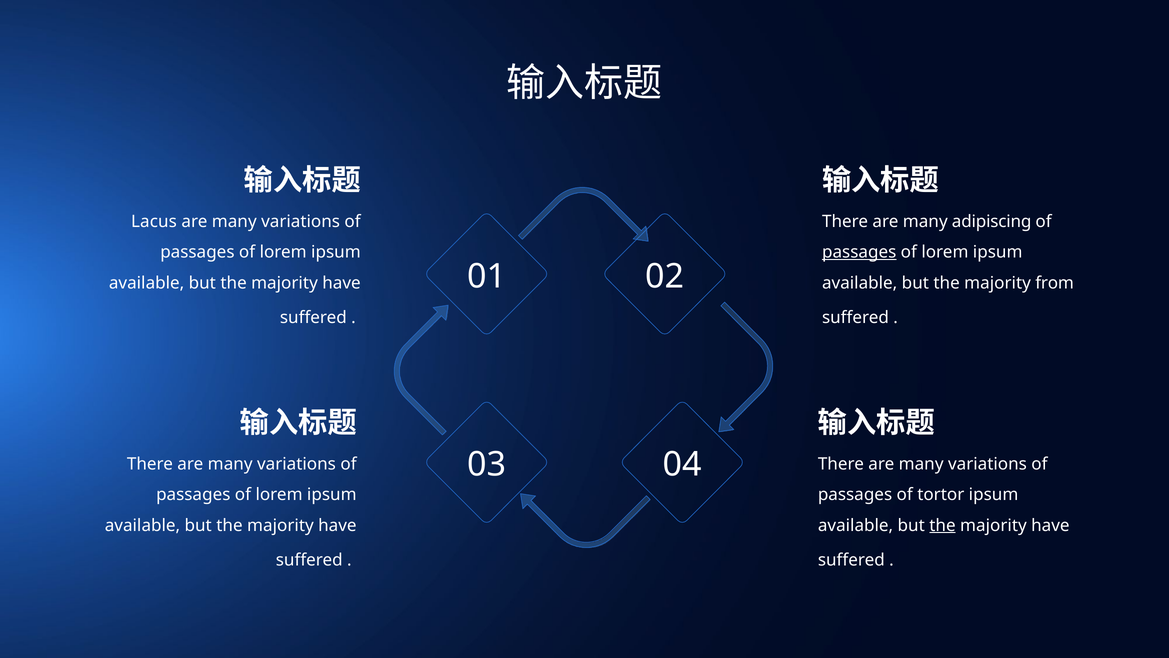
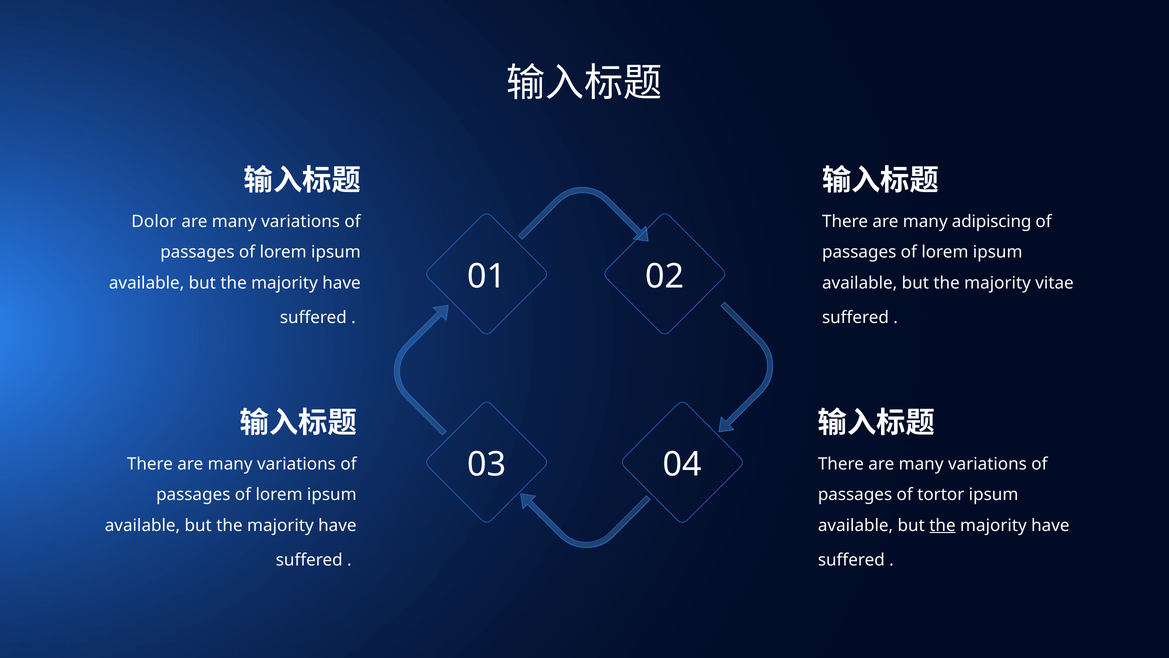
Lacus: Lacus -> Dolor (154, 221)
passages underline: present -> none (859, 252)
from: from -> vitae (1055, 283)
